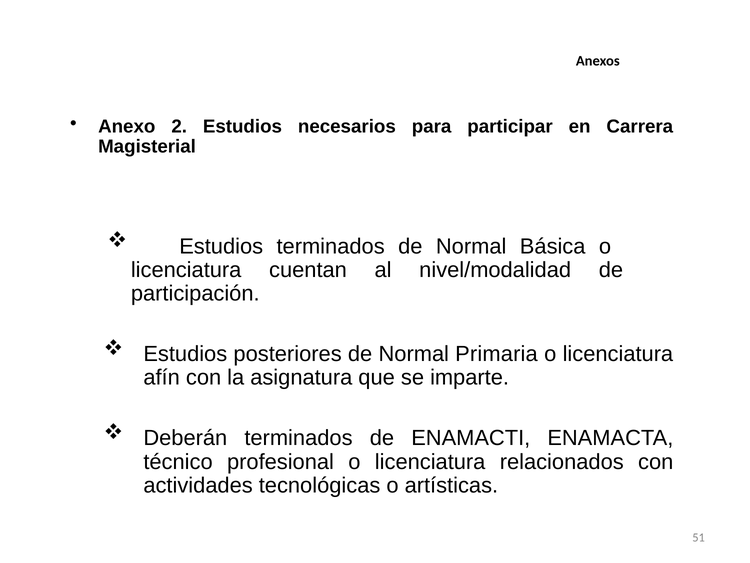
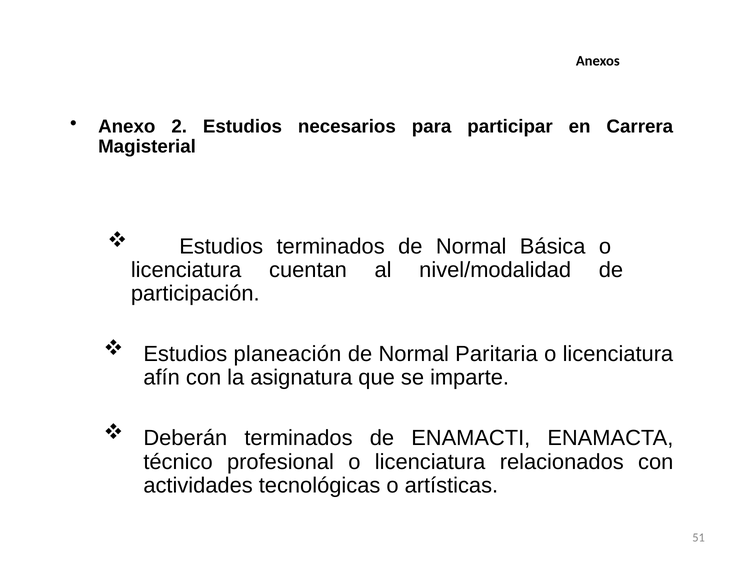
posteriores: posteriores -> planeación (287, 354)
Primaria: Primaria -> Paritaria (496, 354)
